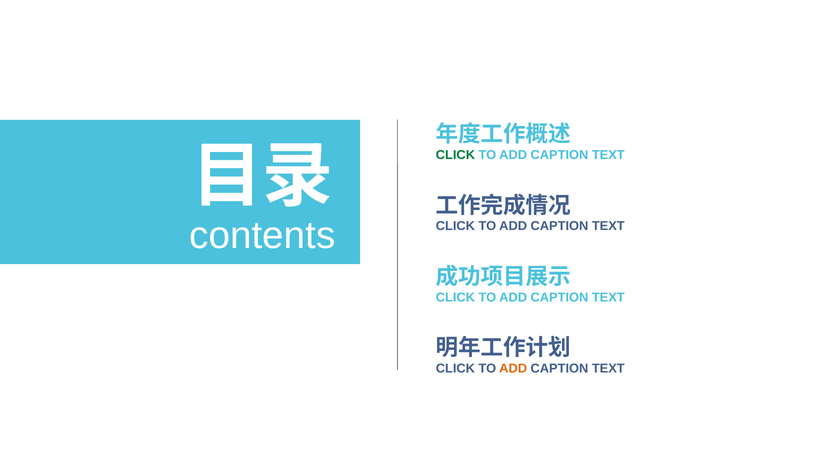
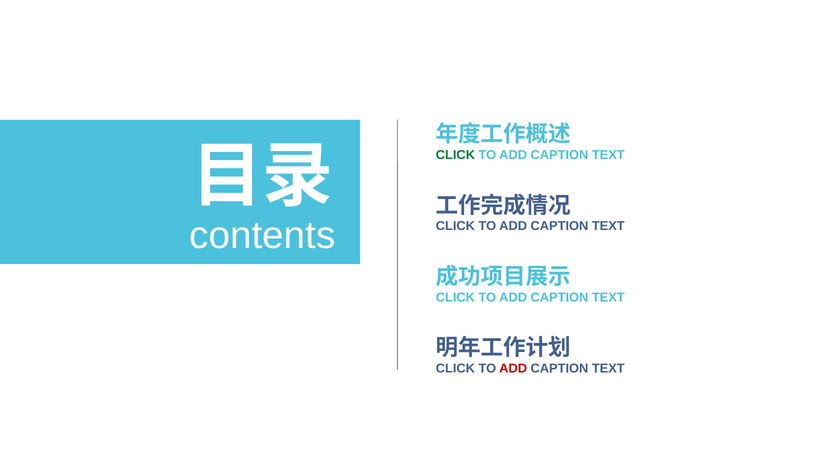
ADD colour: orange -> red (513, 369)
